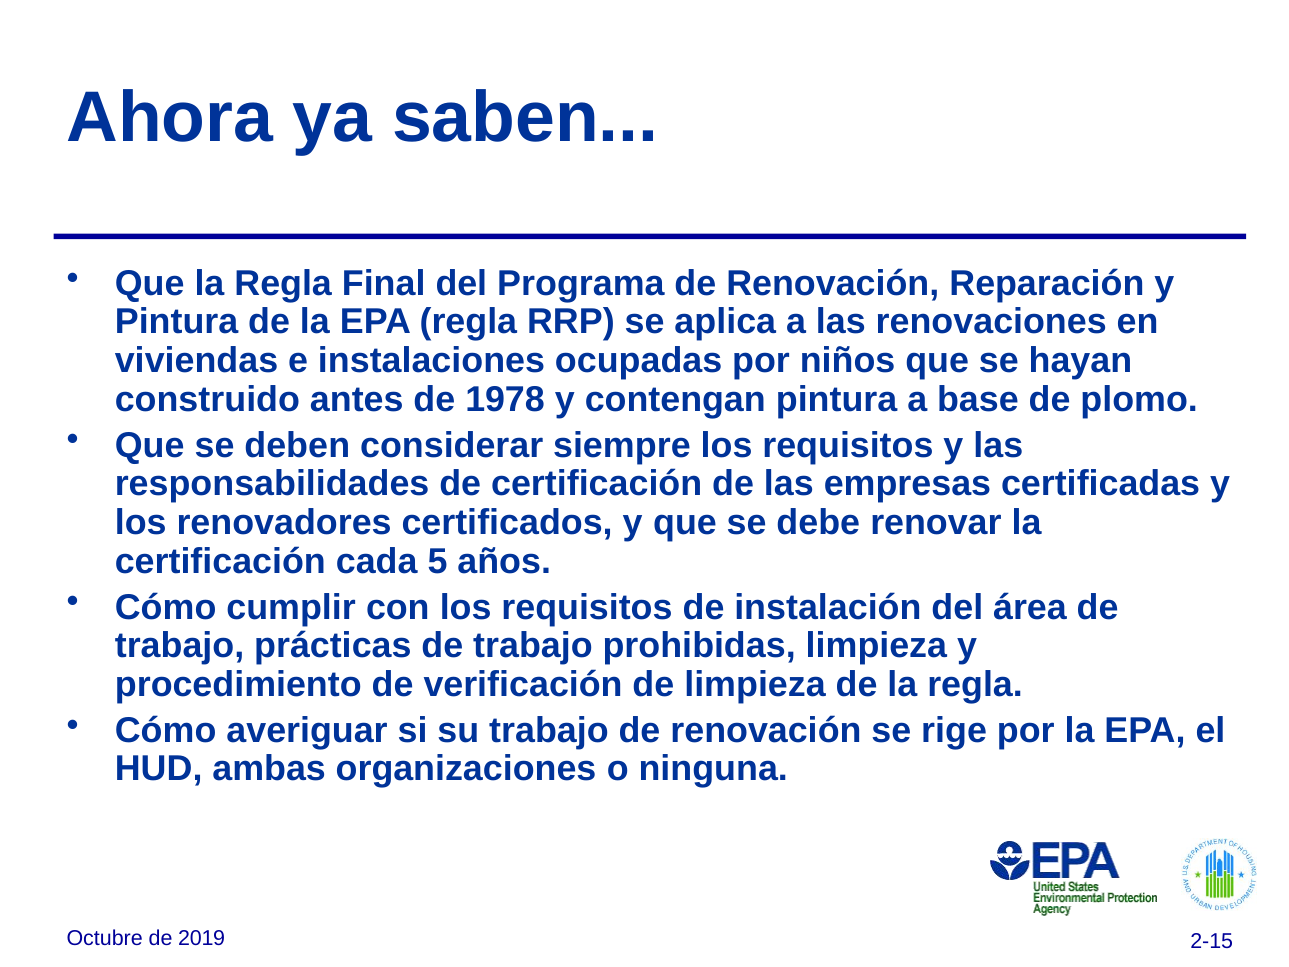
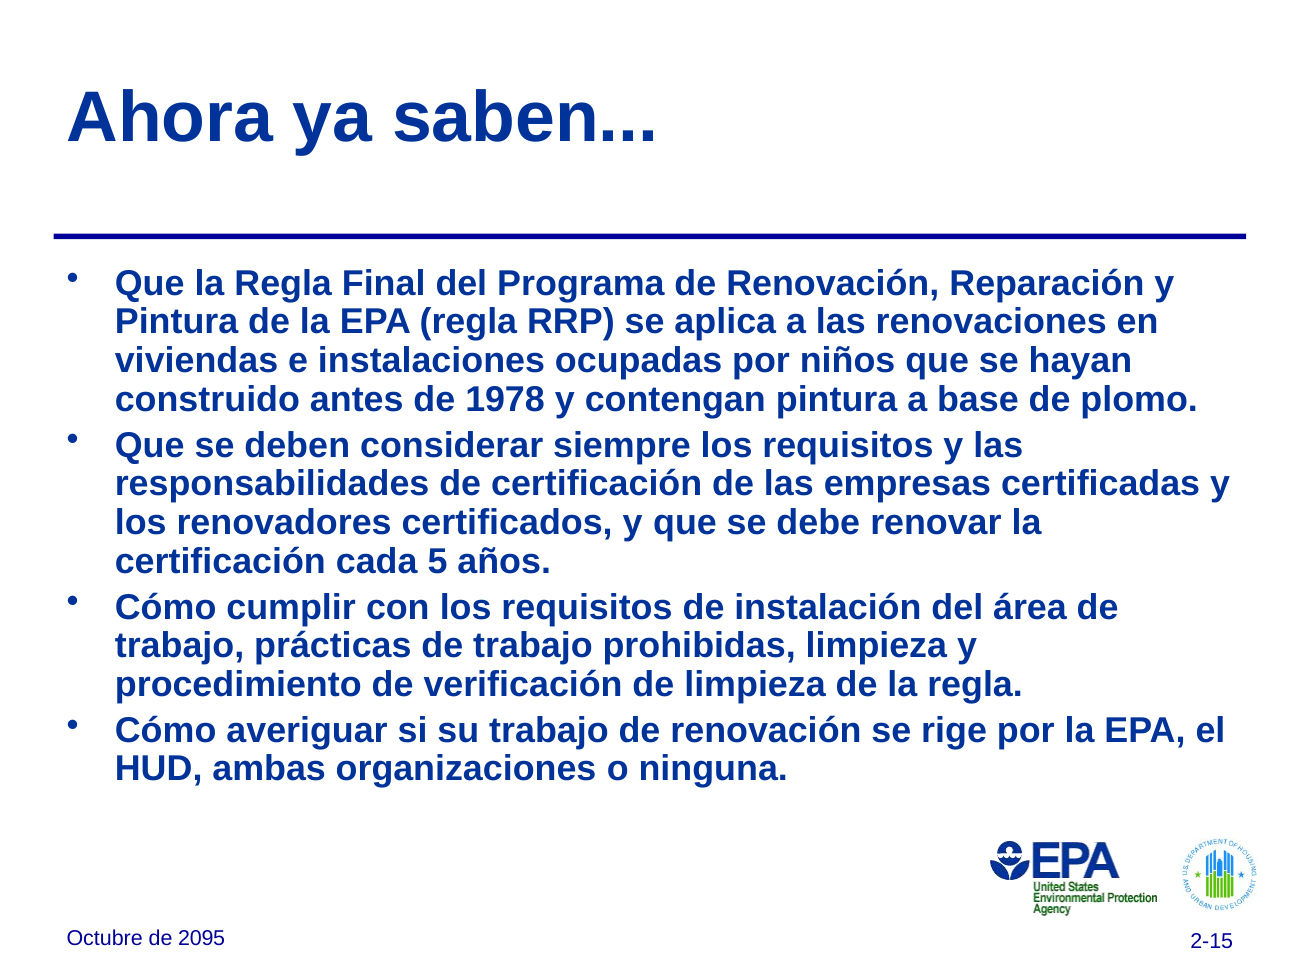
2019: 2019 -> 2095 (202, 939)
